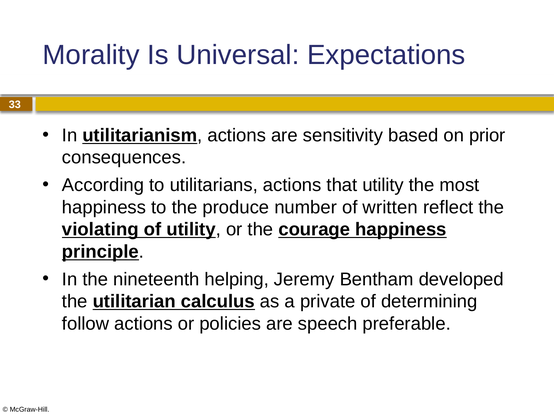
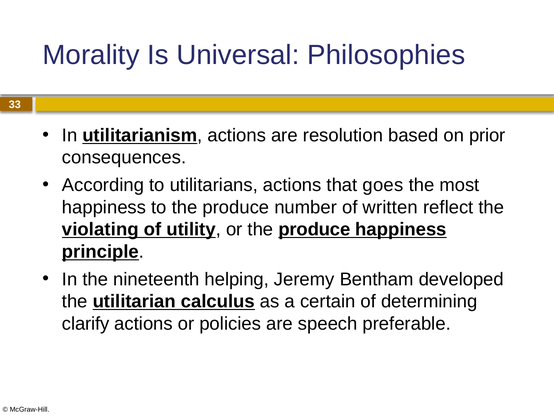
Expectations: Expectations -> Philosophies (386, 55)
sensitivity: sensitivity -> resolution (343, 135)
that utility: utility -> goes (383, 185)
or the courage: courage -> produce (314, 229)
private: private -> certain (328, 301)
follow: follow -> clarify (86, 323)
